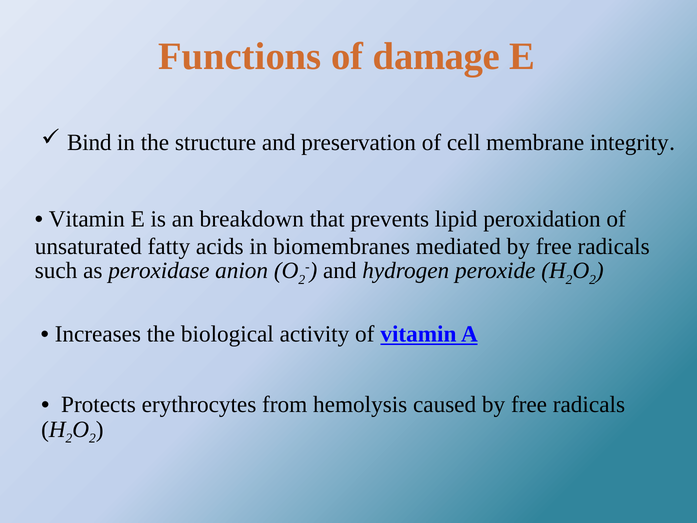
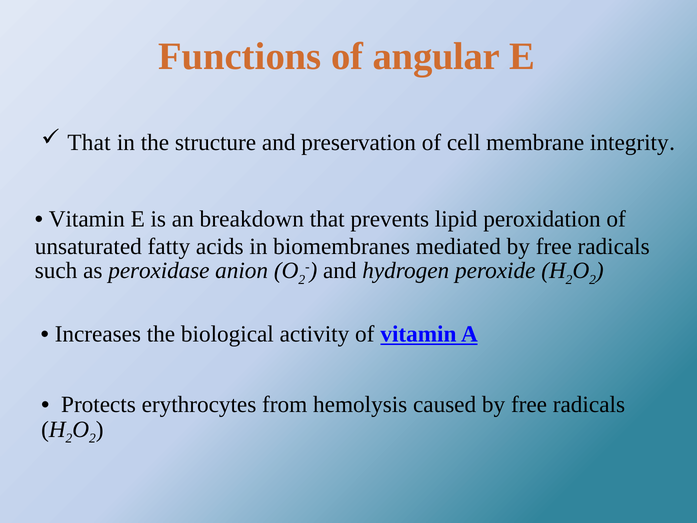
damage: damage -> angular (436, 57)
Bind: Bind -> That (89, 143)
